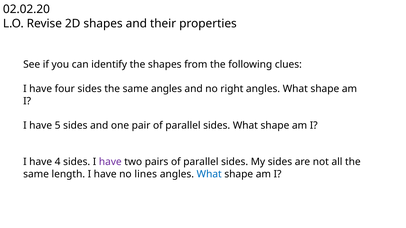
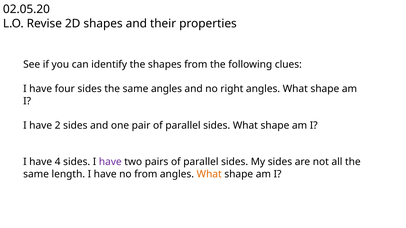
02.02.20: 02.02.20 -> 02.05.20 (26, 9)
5: 5 -> 2 (58, 126)
no lines: lines -> from (146, 174)
What colour: blue -> orange (209, 174)
